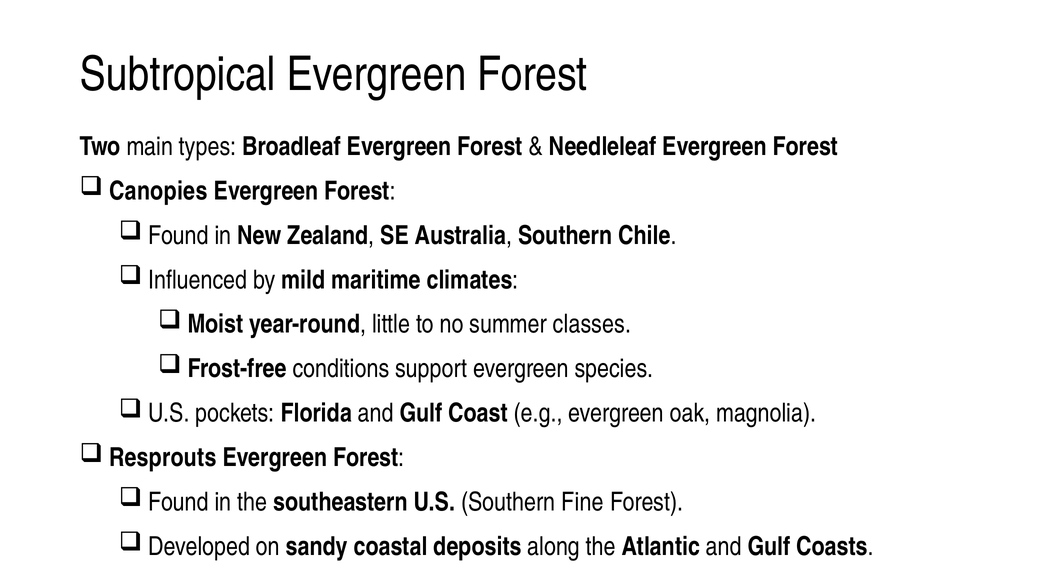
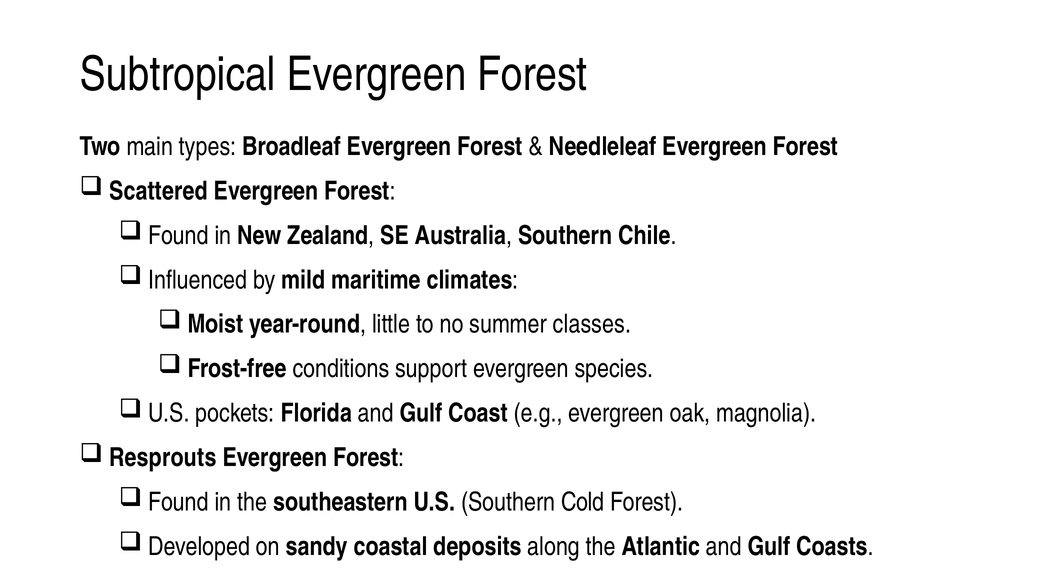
Canopies: Canopies -> Scattered (158, 191)
Fine: Fine -> Cold (583, 502)
